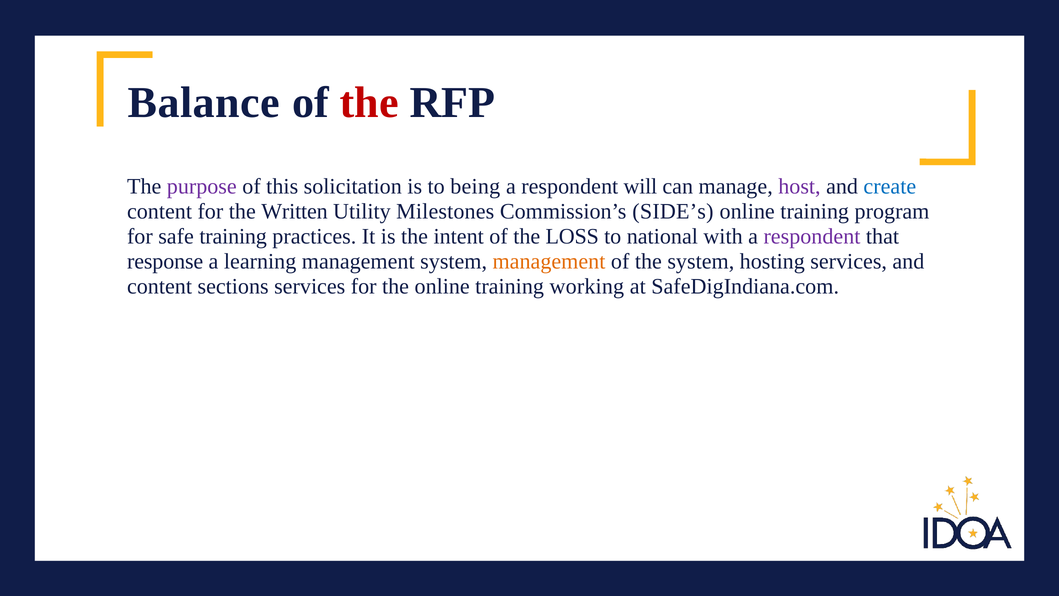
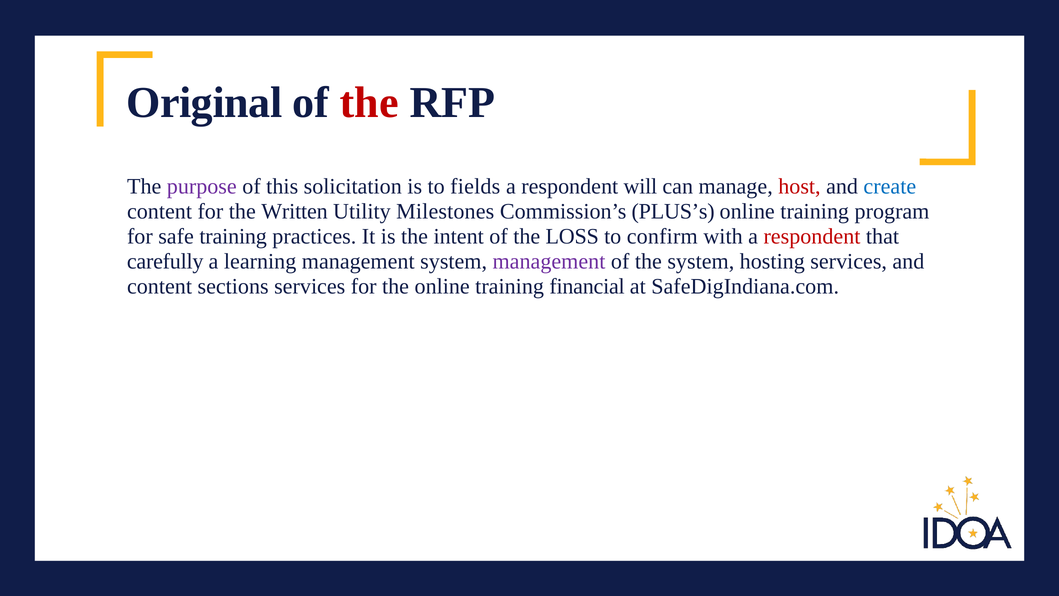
Balance: Balance -> Original (204, 103)
being: being -> fields (475, 186)
host colour: purple -> red (799, 186)
SIDE’s: SIDE’s -> PLUS’s (673, 211)
national: national -> confirm (662, 236)
respondent colour: purple -> red (812, 236)
response: response -> carefully (165, 261)
management colour: orange -> purple (549, 261)
working: working -> financial (587, 286)
